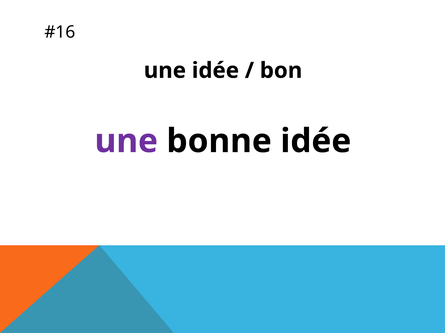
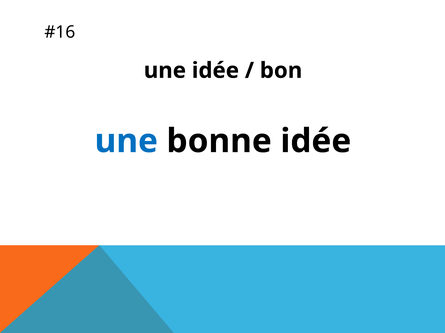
une colour: purple -> blue (126, 141)
